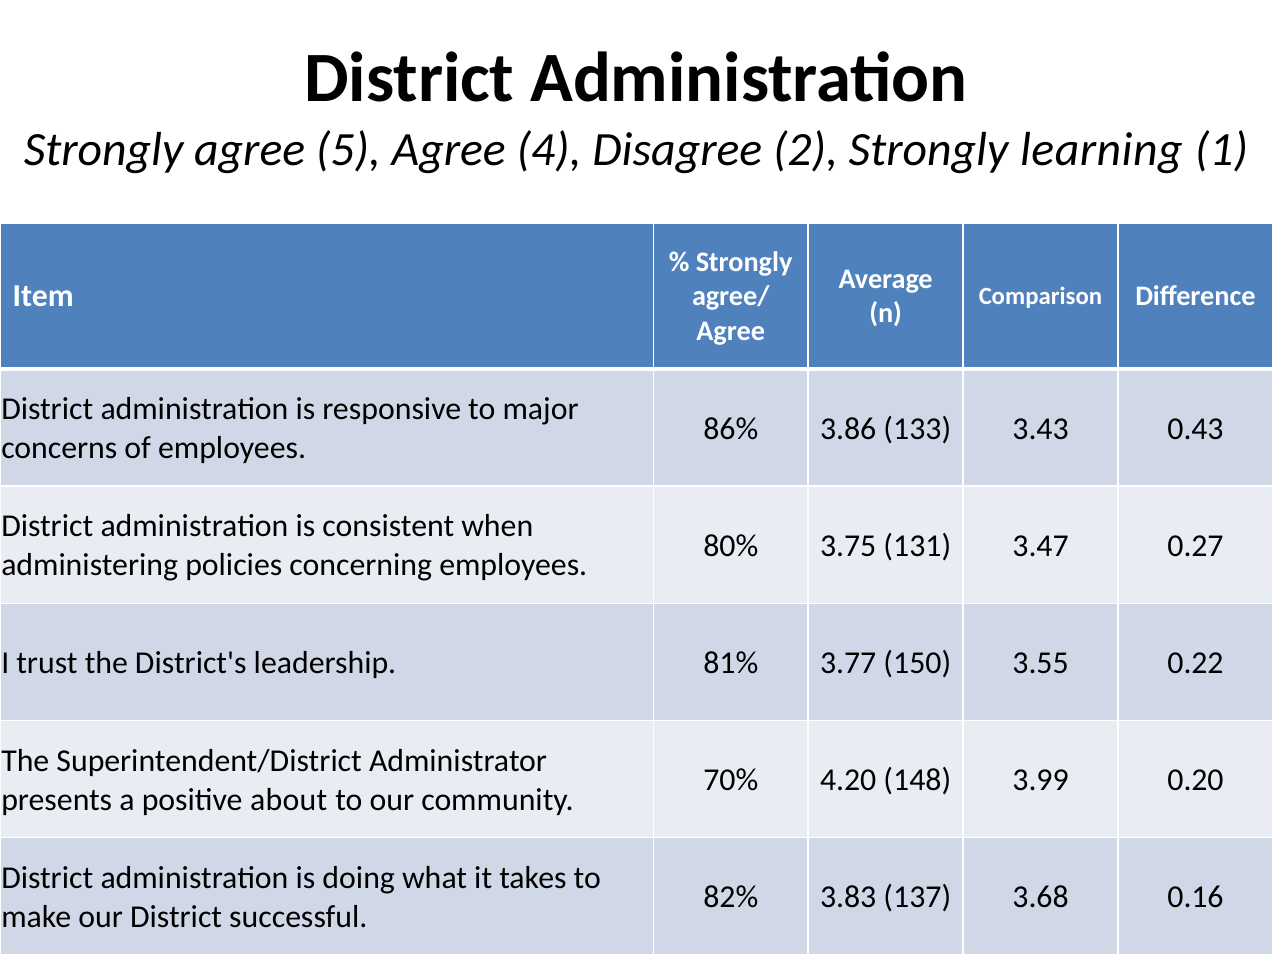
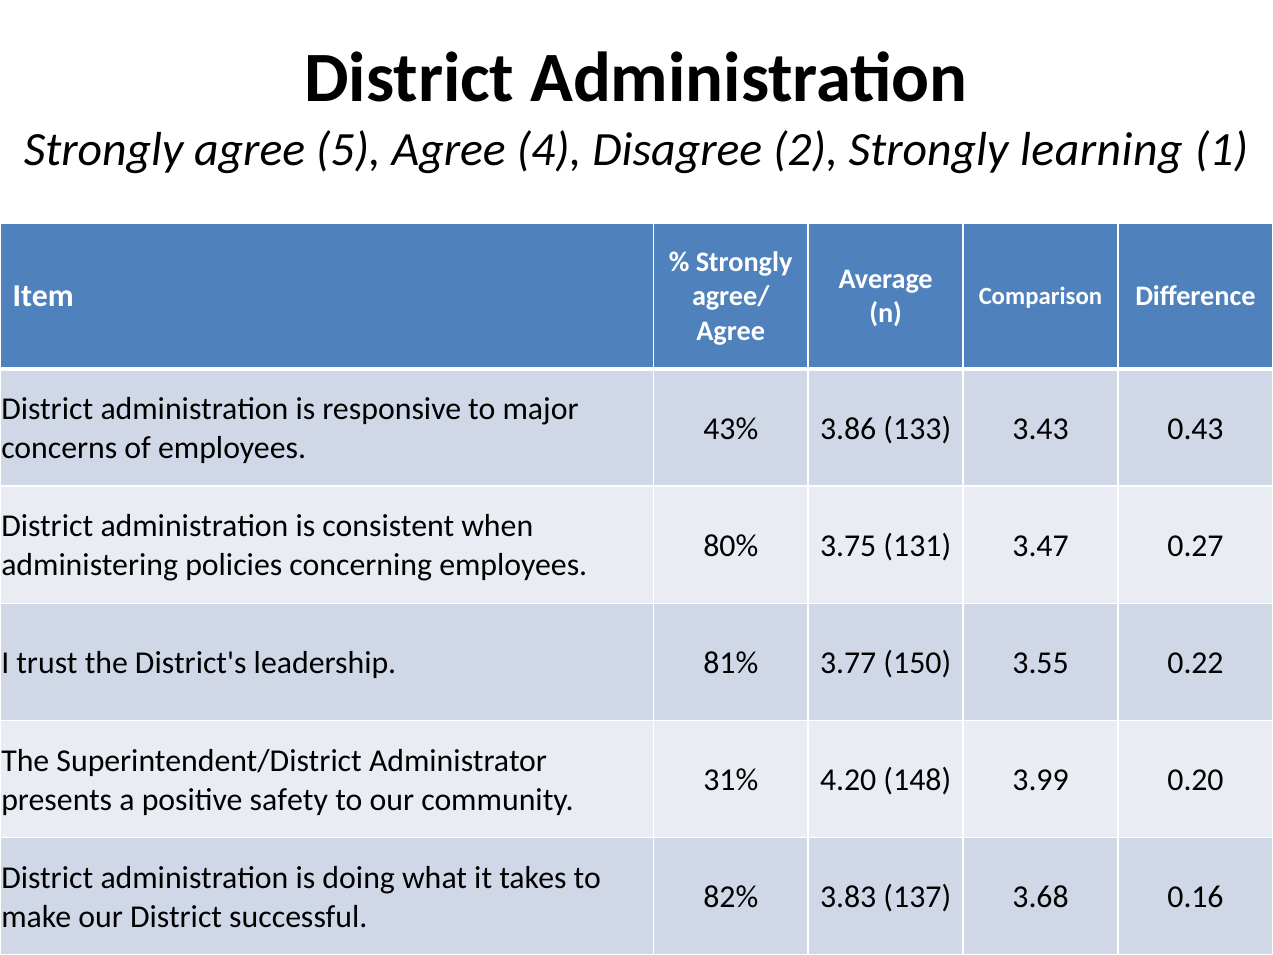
86%: 86% -> 43% (731, 429)
70%: 70% -> 31% (731, 780)
about: about -> safety (289, 799)
